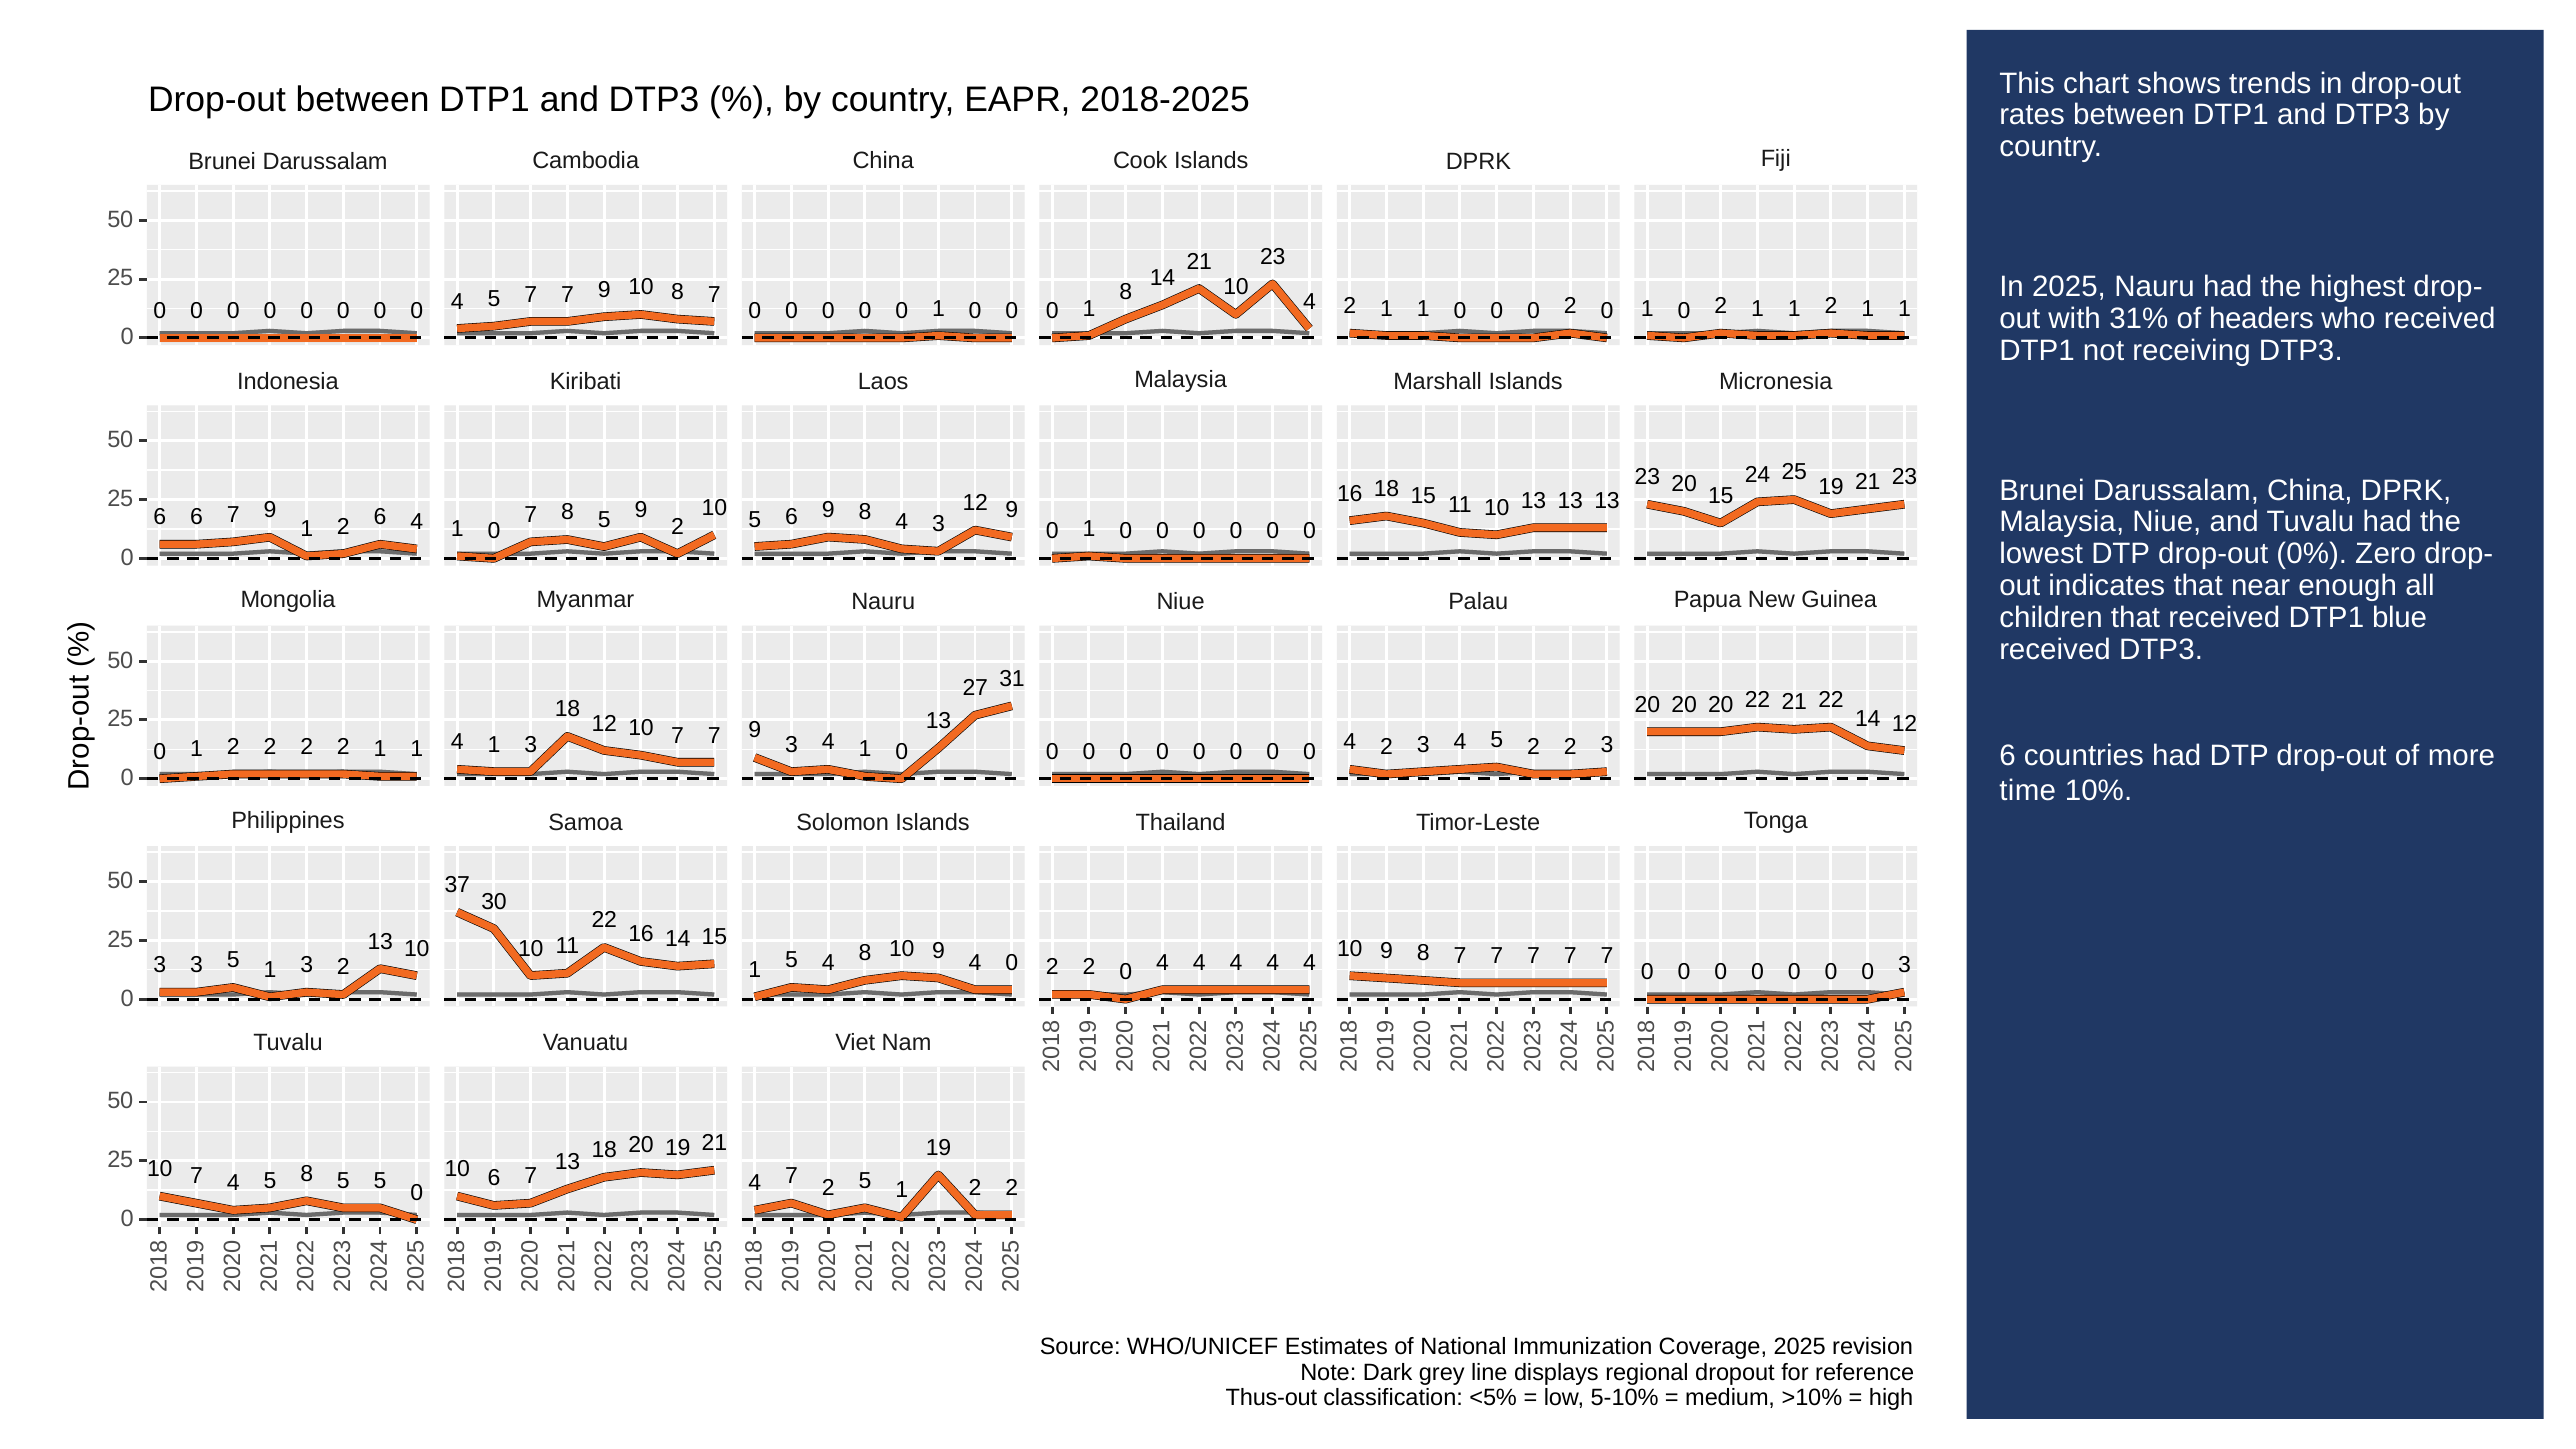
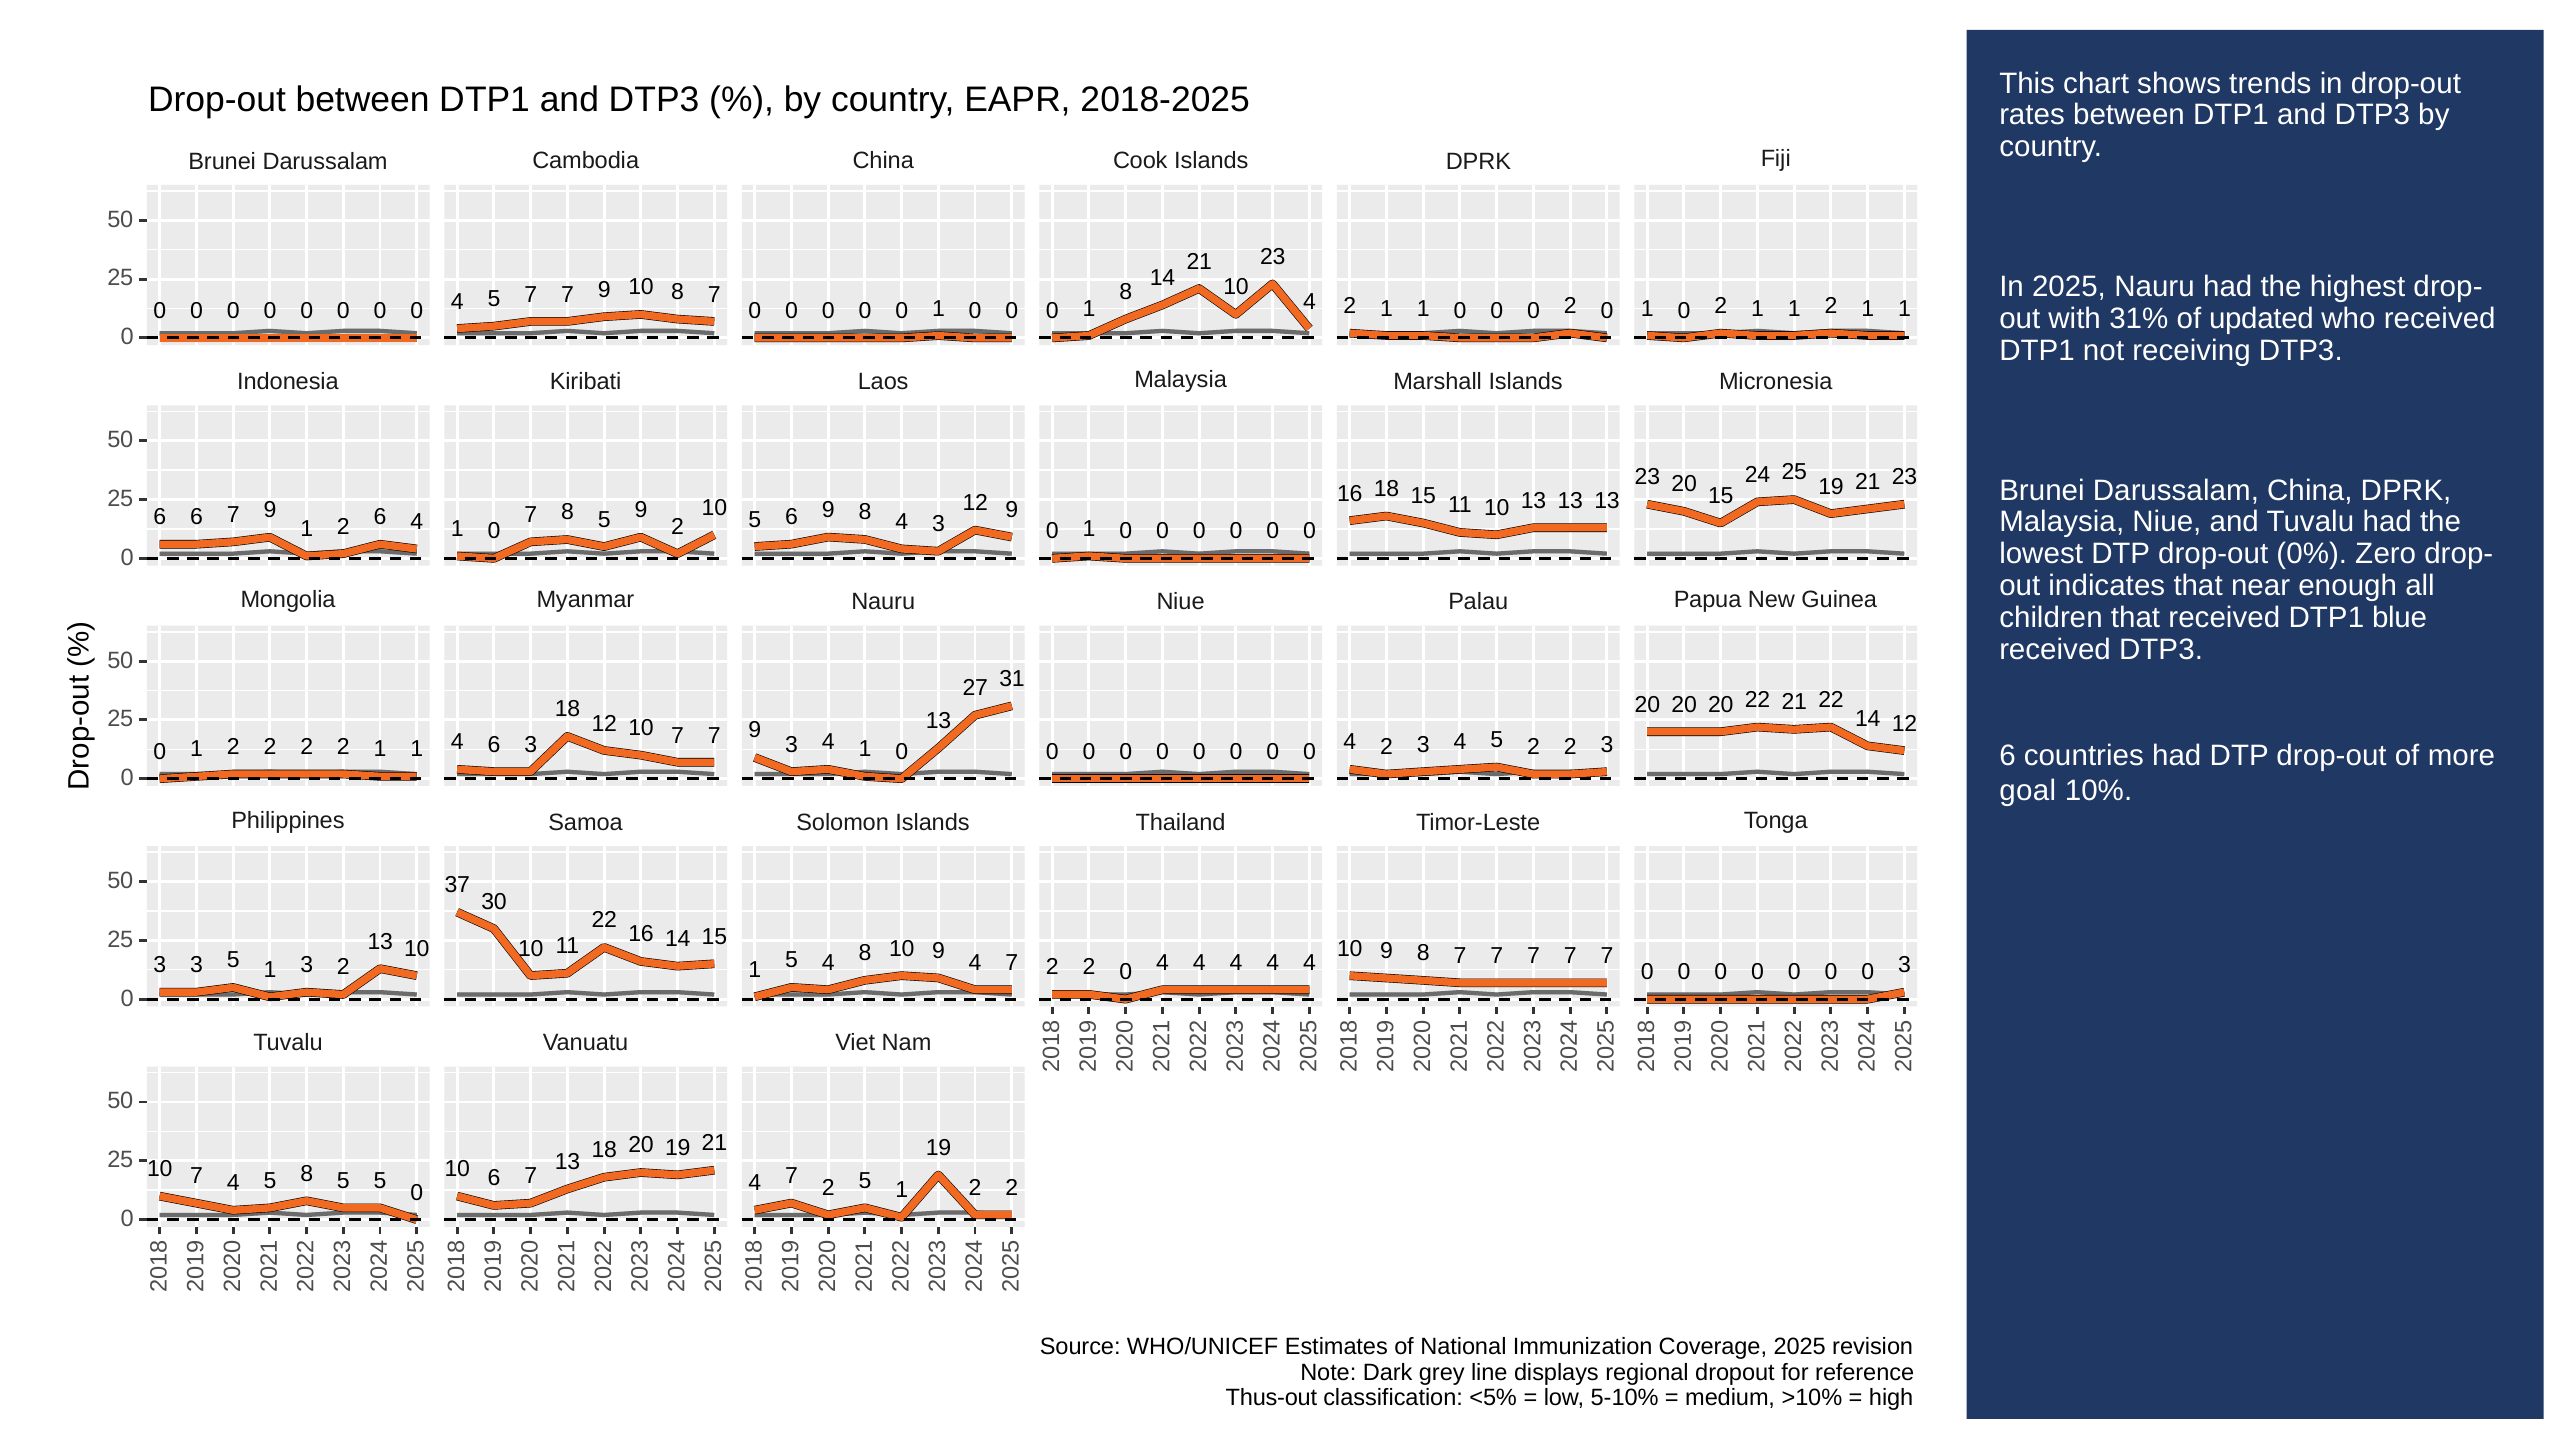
headers: headers -> updated (2261, 319)
1: 1 -> 6 (494, 744)
time: time -> goal (2028, 791)
0: 0 -> 7 (1012, 963)
